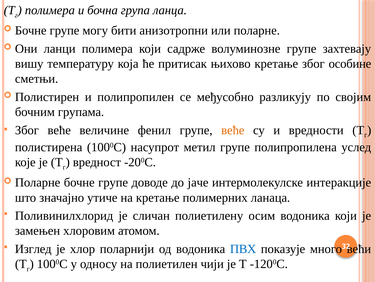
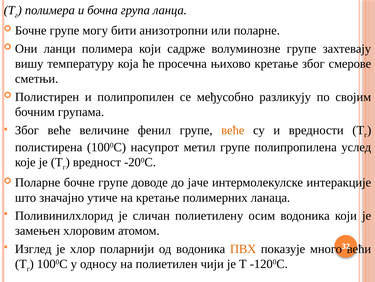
притисак: притисак -> просечна (183, 64)
особине: особине -> смерове (350, 64)
ПВХ colour: blue -> orange (243, 248)
